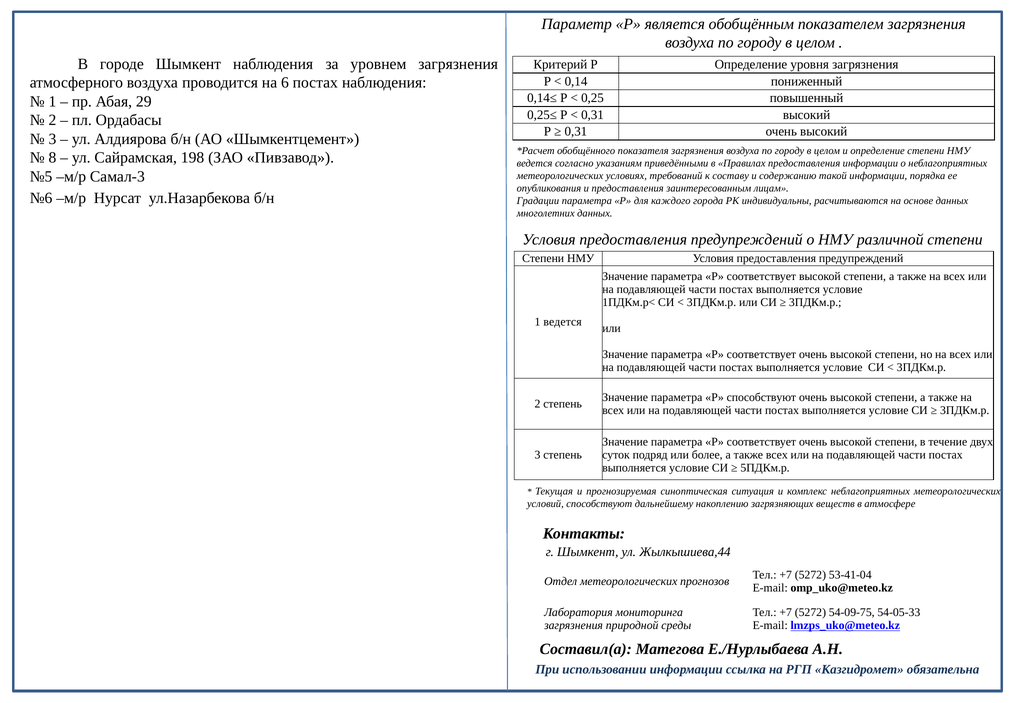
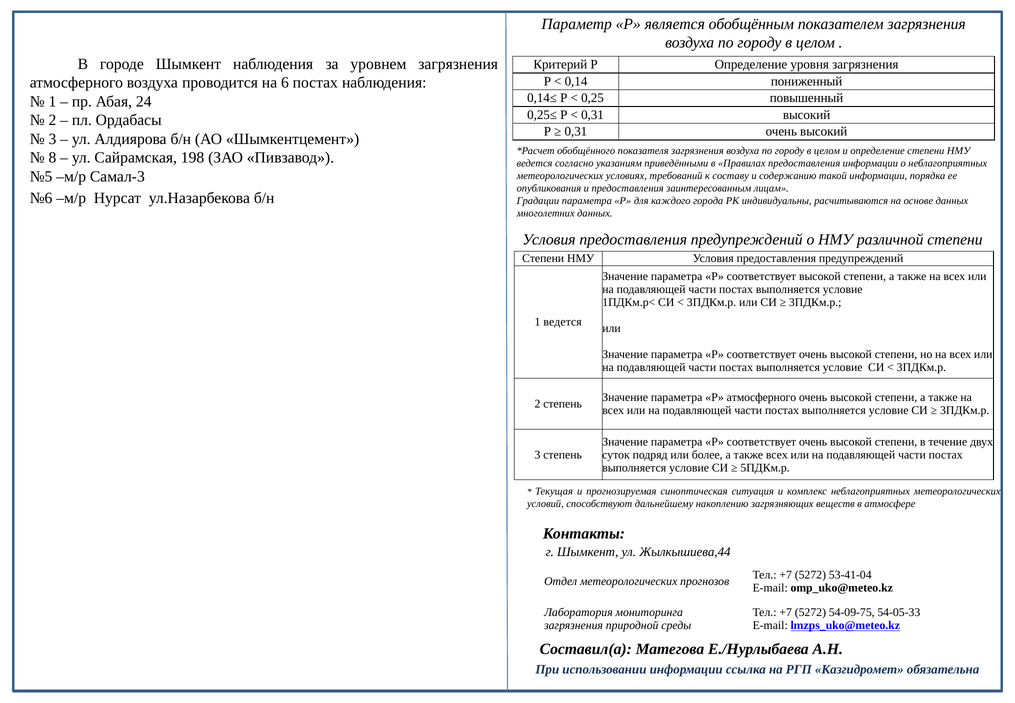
29: 29 -> 24 (144, 101)
Р способствуют: способствуют -> атмосферного (761, 397)
